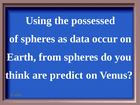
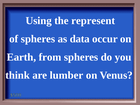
possessed: possessed -> represent (93, 21)
predict: predict -> lumber (66, 75)
